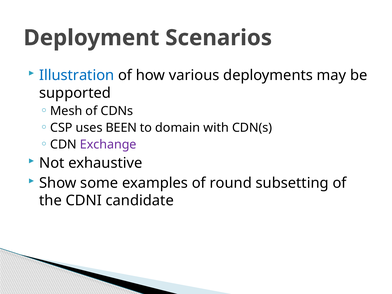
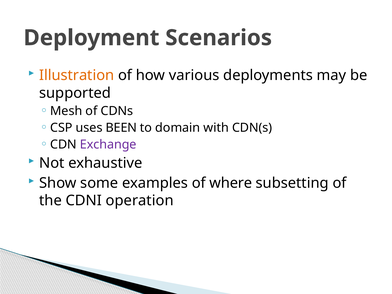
Illustration colour: blue -> orange (77, 75)
round: round -> where (231, 183)
candidate: candidate -> operation (140, 201)
